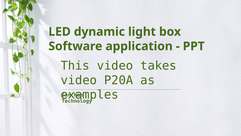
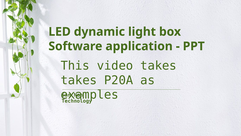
video: video -> takes (79, 80)
